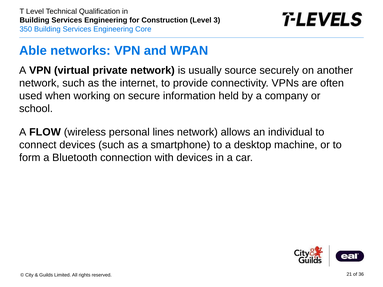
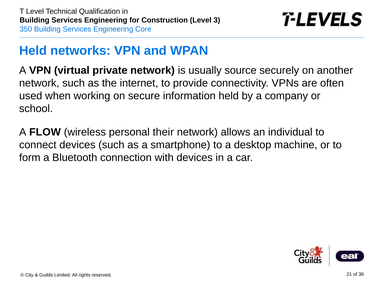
Able: Able -> Held (33, 51)
lines: lines -> their (163, 132)
